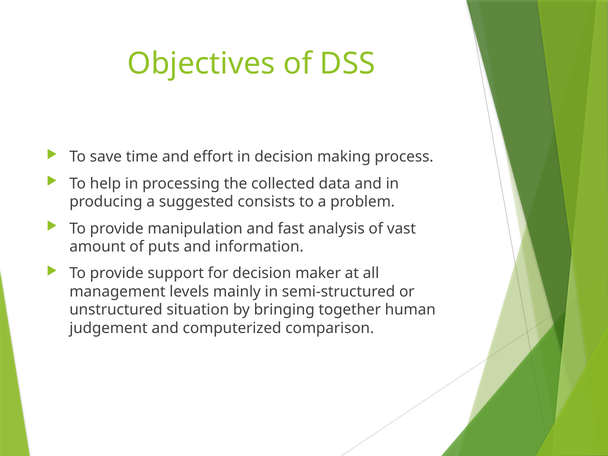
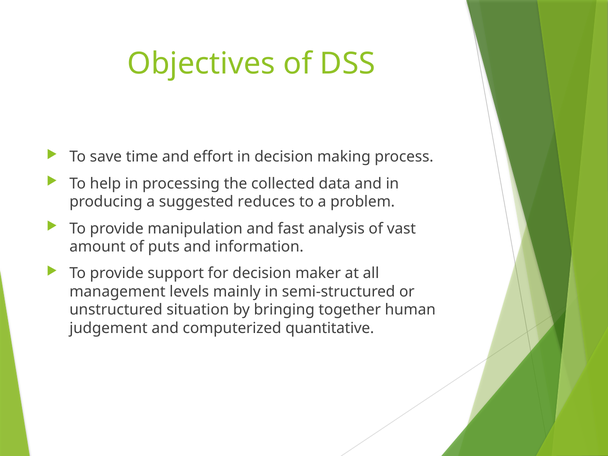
consists: consists -> reduces (266, 202)
comparison: comparison -> quantitative (330, 328)
